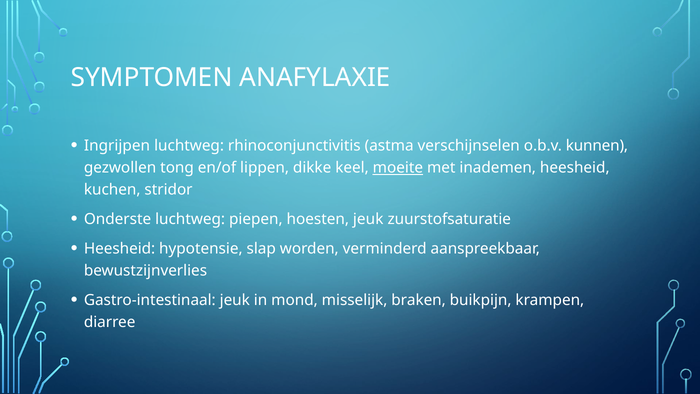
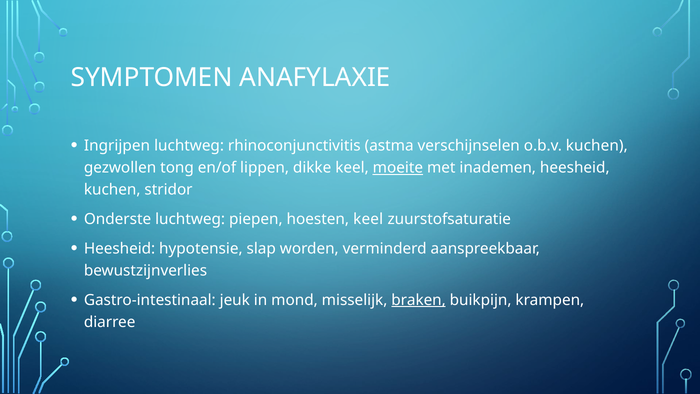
o.b.v kunnen: kunnen -> kuchen (597, 146)
hoesten jeuk: jeuk -> keel (368, 219)
braken underline: none -> present (419, 300)
